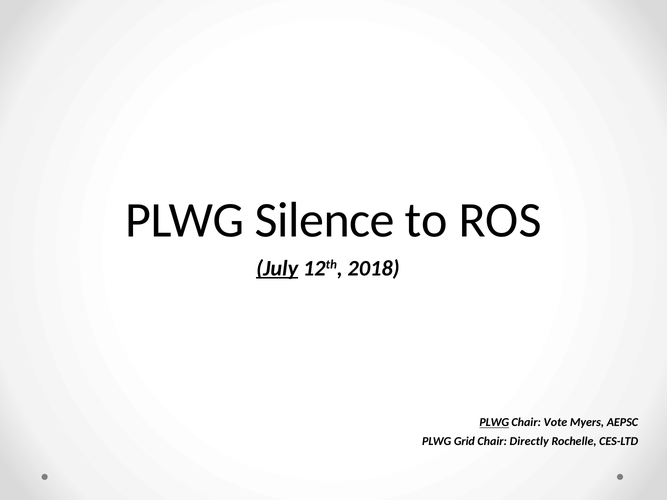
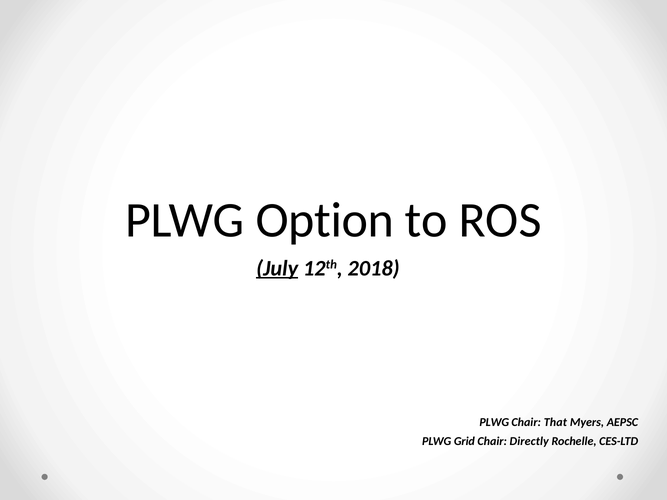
Silence: Silence -> Option (325, 220)
PLWG underline: present -> none (494, 423)
Vote: Vote -> That (555, 423)
